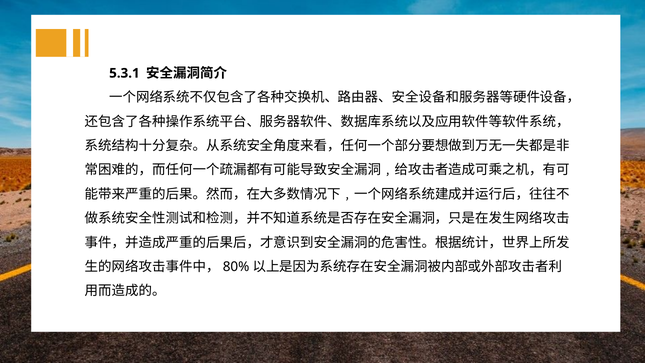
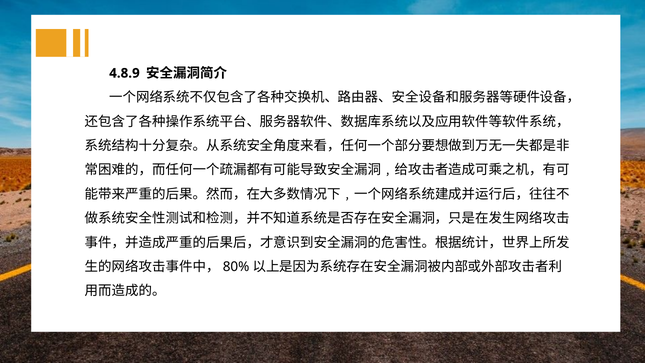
5.3.1: 5.3.1 -> 4.8.9 (124, 73)
